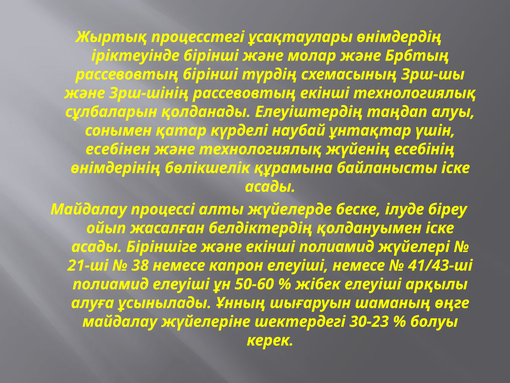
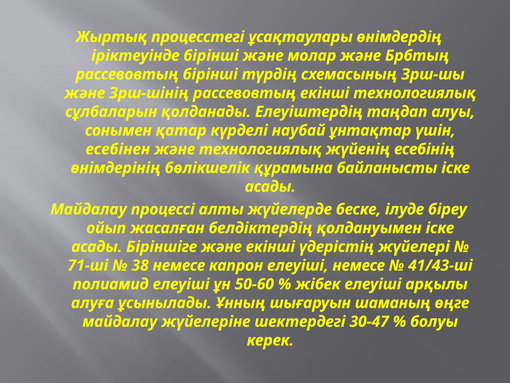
екiншi полиамид: полиамид -> үдерiстiң (337, 246)
21-шi: 21-шi -> 71-шi (88, 265)
30-23: 30-23 -> 30-47 (369, 321)
